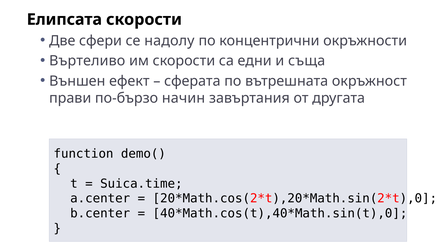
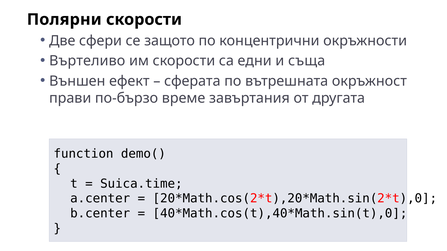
Елипсата: Елипсата -> Полярни (64, 20)
надолу: надолу -> защото (170, 41)
начин: начин -> време (184, 98)
